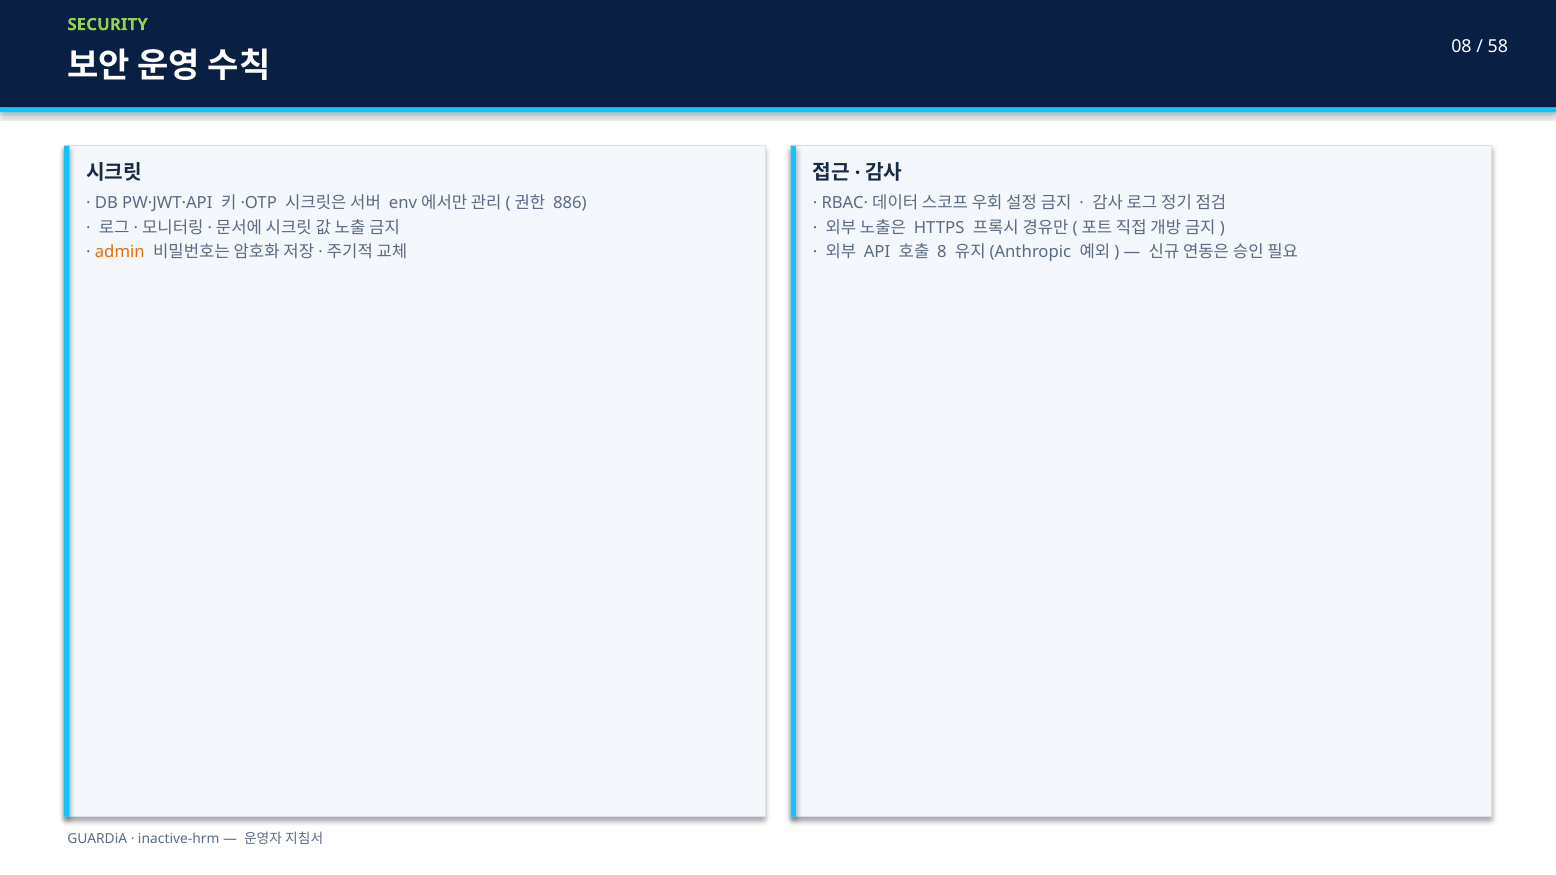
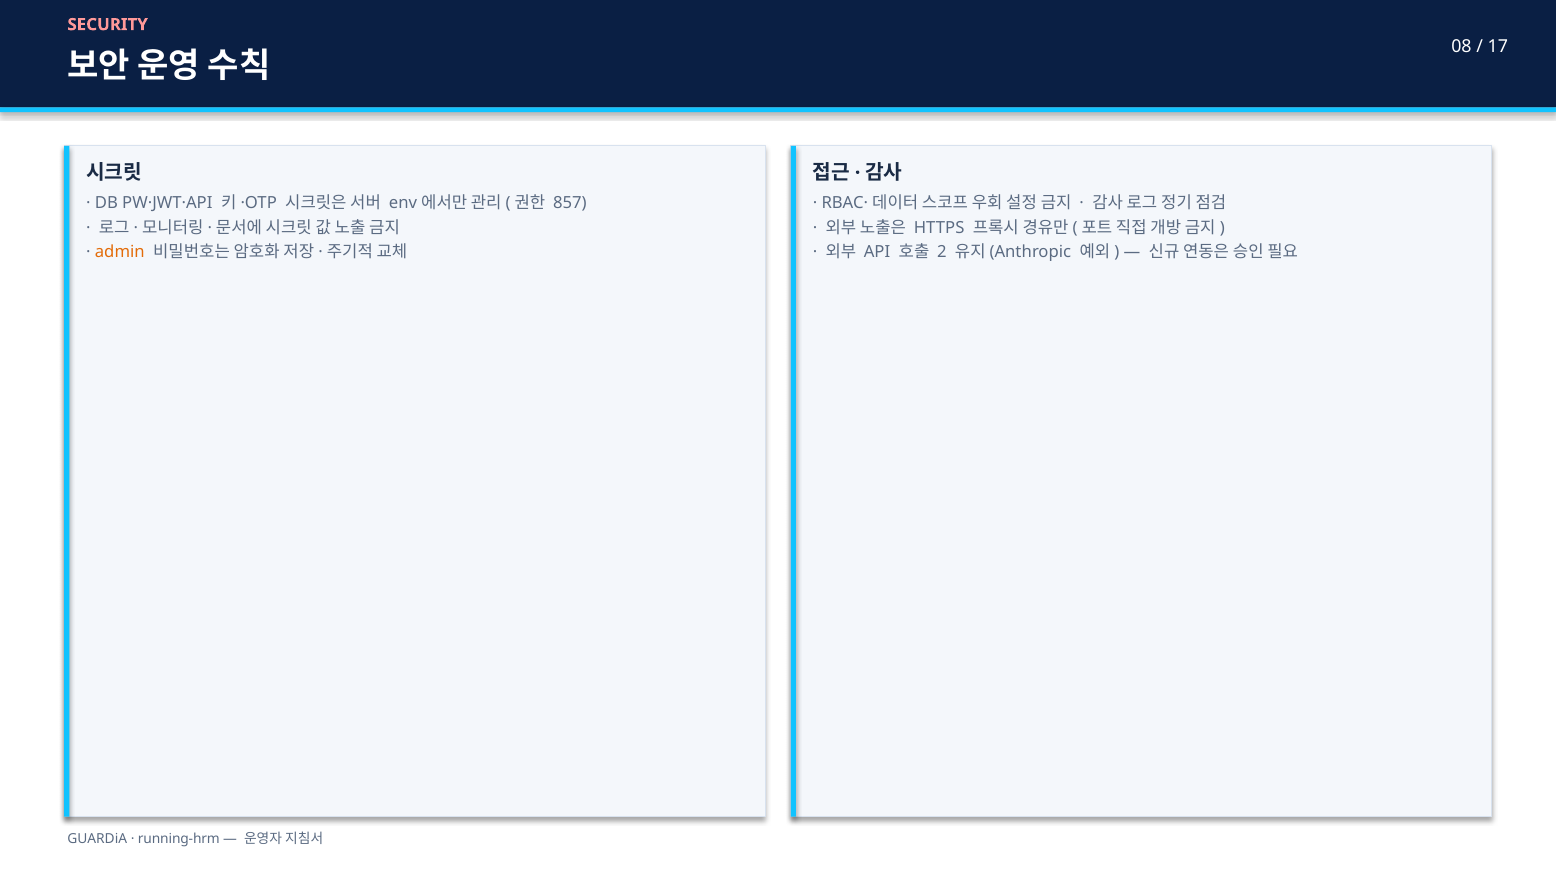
SECURITY colour: light green -> pink (108, 25)
58: 58 -> 17 (1498, 46)
886: 886 -> 857 (570, 203)
8: 8 -> 2 (942, 253)
inactive-hrm: inactive-hrm -> running-hrm (179, 839)
